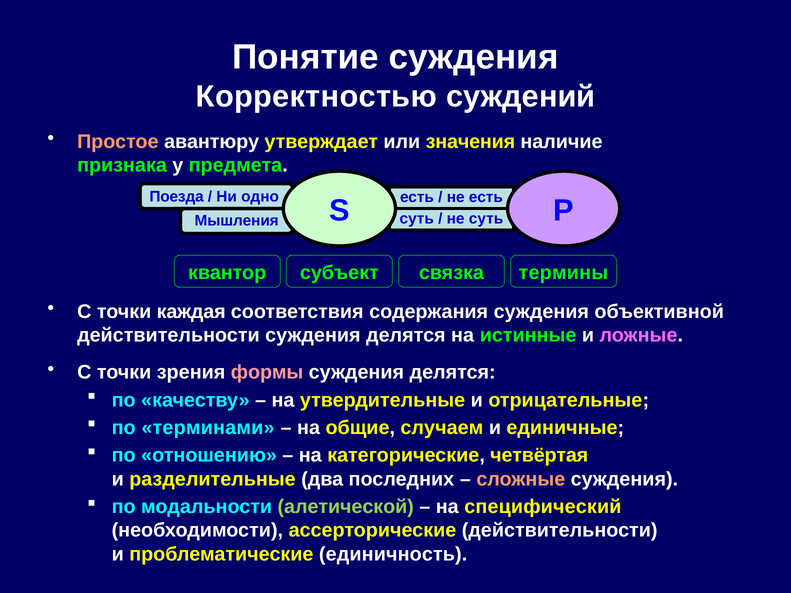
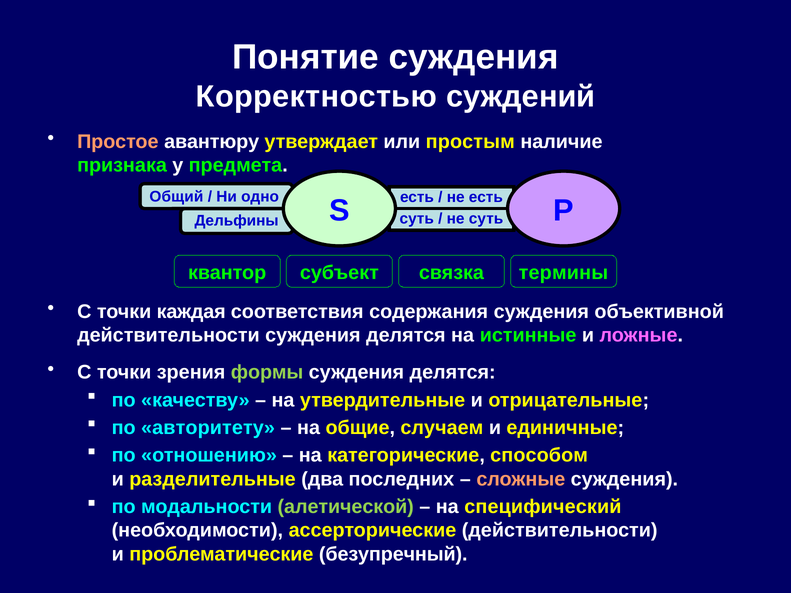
значения: значения -> простым (470, 142)
Поезда: Поезда -> Общий (176, 197)
Мышления: Мышления -> Дельфины (237, 221)
формы colour: pink -> light green (267, 372)
терминами: терминами -> авторитету (208, 428)
четвёртая: четвёртая -> способом (539, 456)
единичность: единичность -> безупречный (393, 554)
